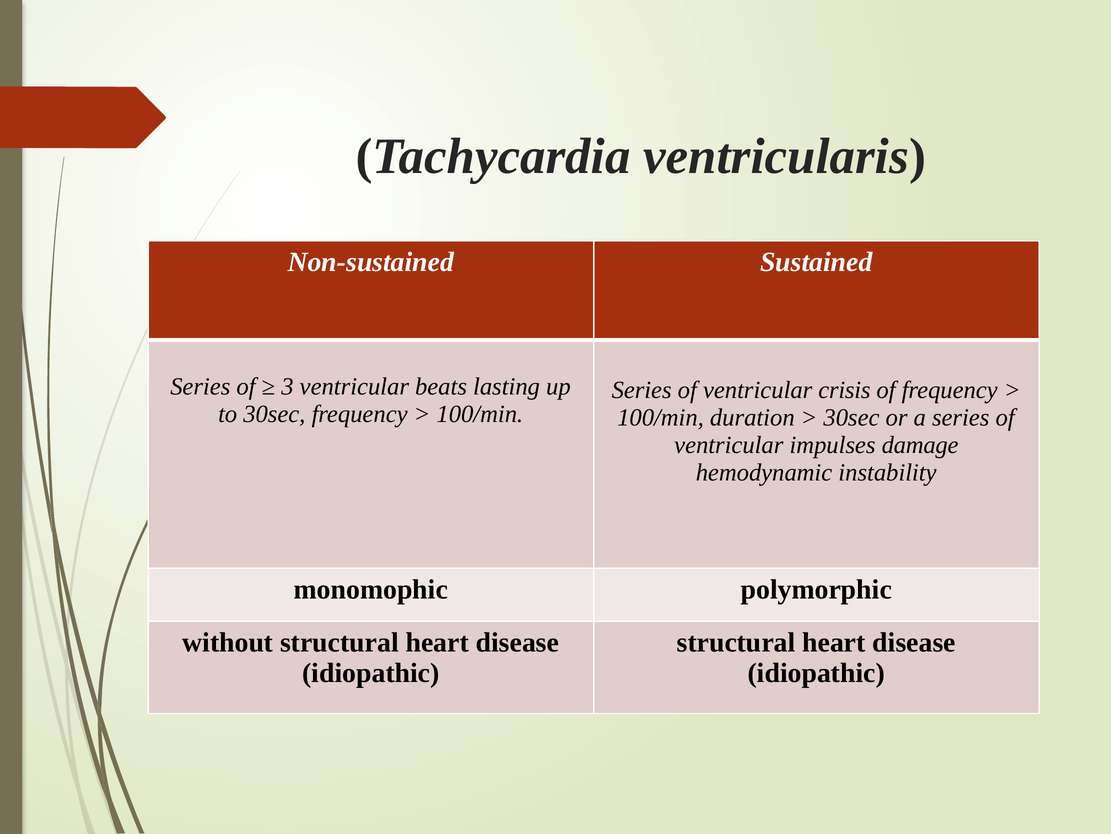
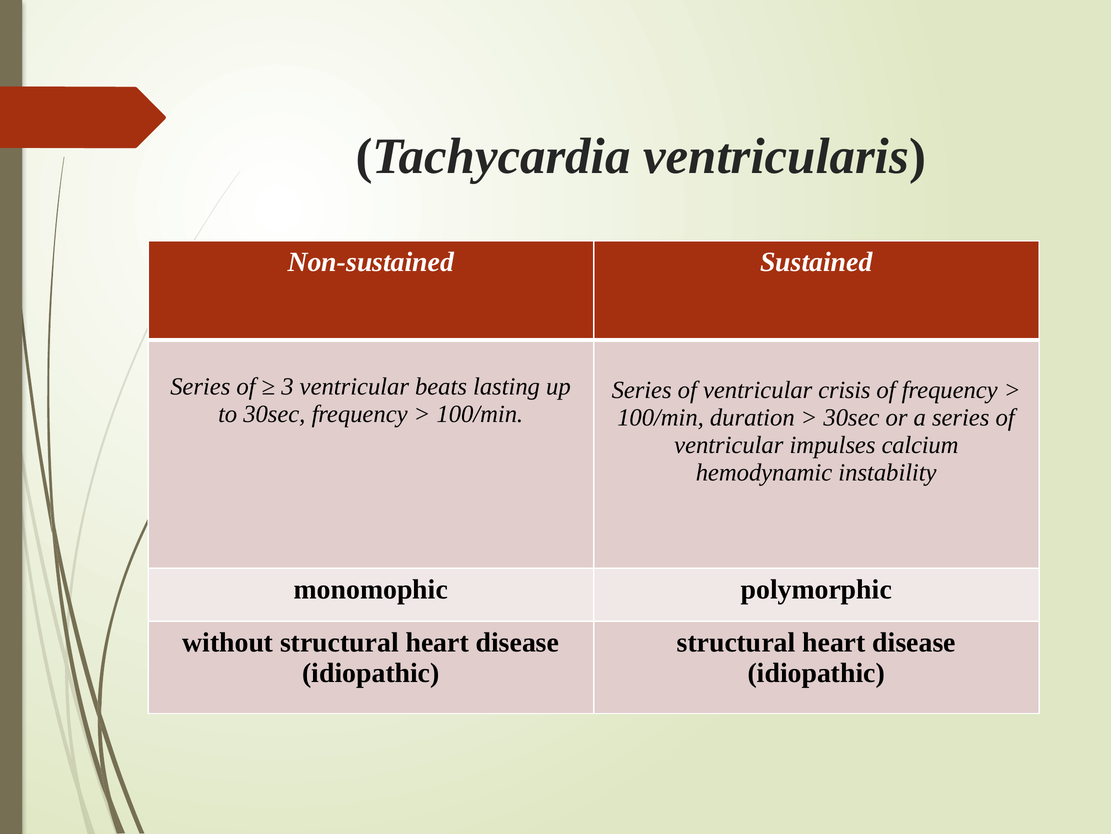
damage: damage -> calcium (920, 445)
